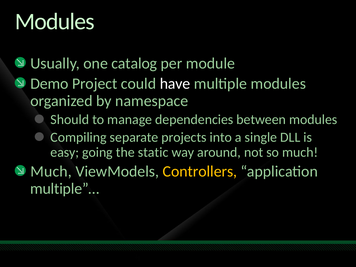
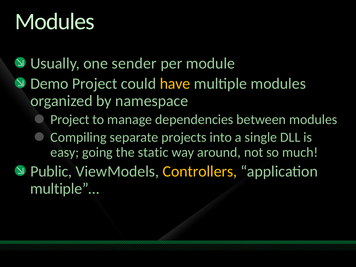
catalog: catalog -> sender (134, 63)
have colour: white -> yellow (175, 84)
Should: Should -> Project (70, 120)
Much: Much -> Public (51, 172)
